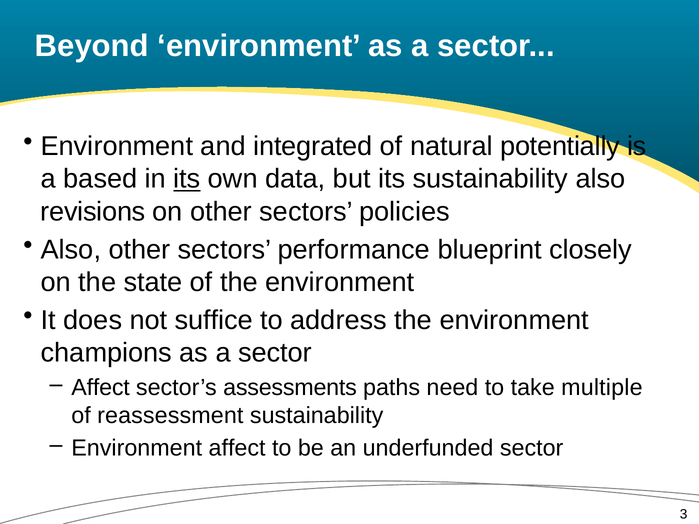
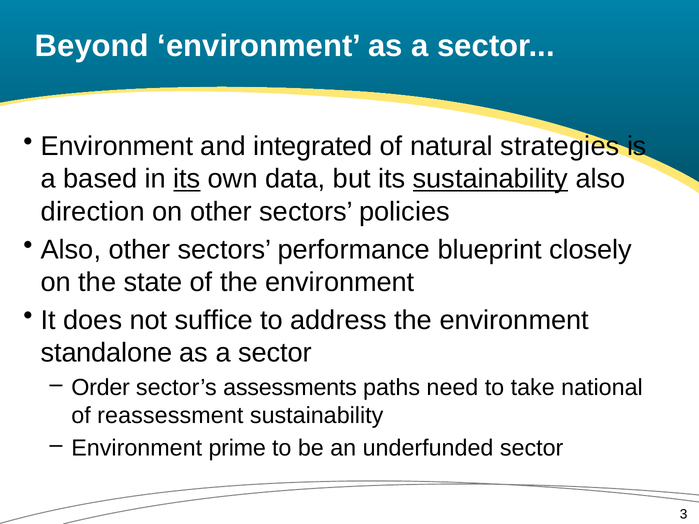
potentially: potentially -> strategies (560, 146)
sustainability underline: none -> present (490, 179)
revisions: revisions -> direction (93, 212)
champions: champions -> standalone (106, 353)
Affect: Affect -> Order (101, 388)
multiple: multiple -> national (602, 388)
Environment affect: affect -> prime (237, 448)
